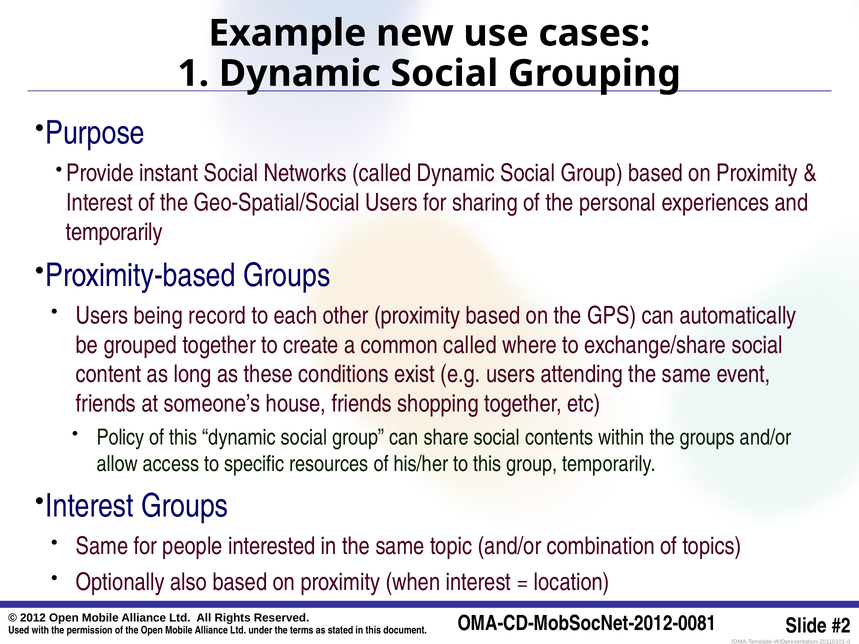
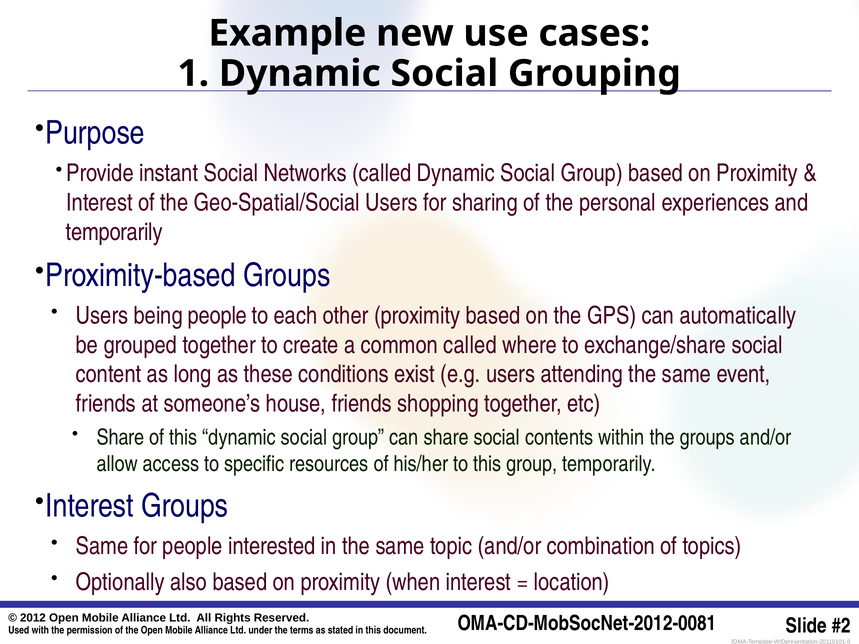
being record: record -> people (217, 316)
Policy: Policy -> Share (121, 437)
